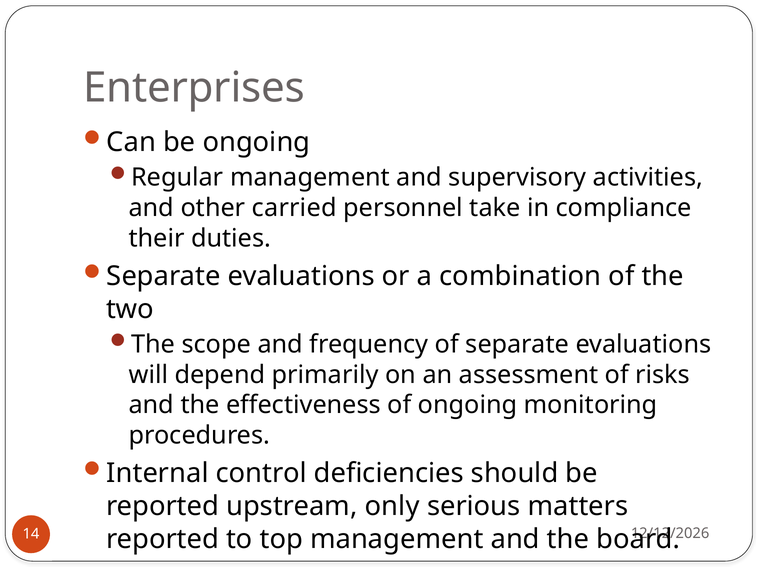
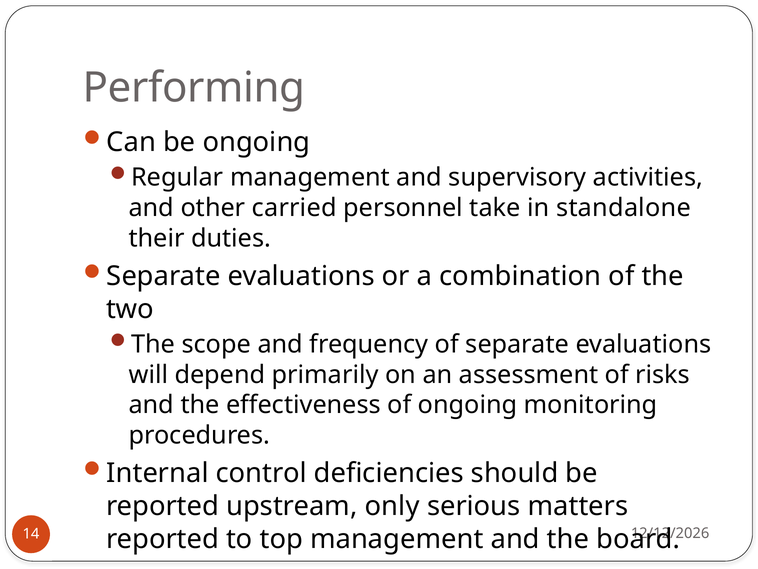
Enterprises: Enterprises -> Performing (194, 88)
compliance: compliance -> standalone (624, 208)
